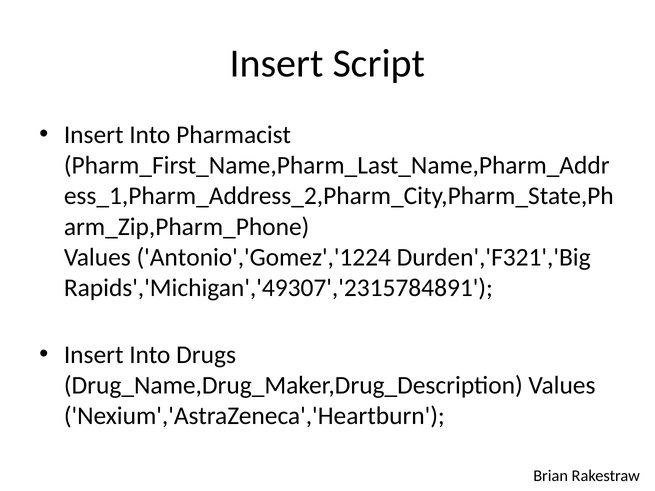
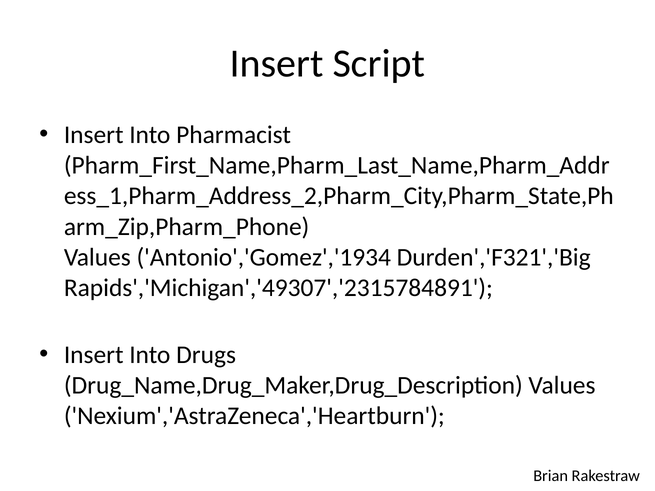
Antonio','Gomez','1224: Antonio','Gomez','1224 -> Antonio','Gomez','1934 (264, 257)
